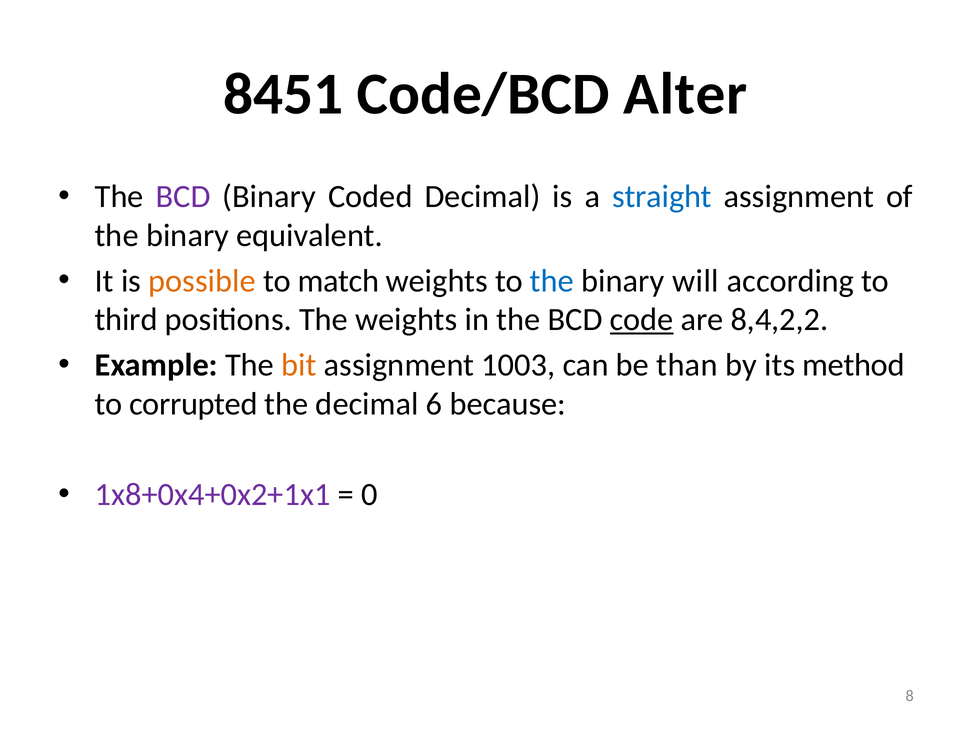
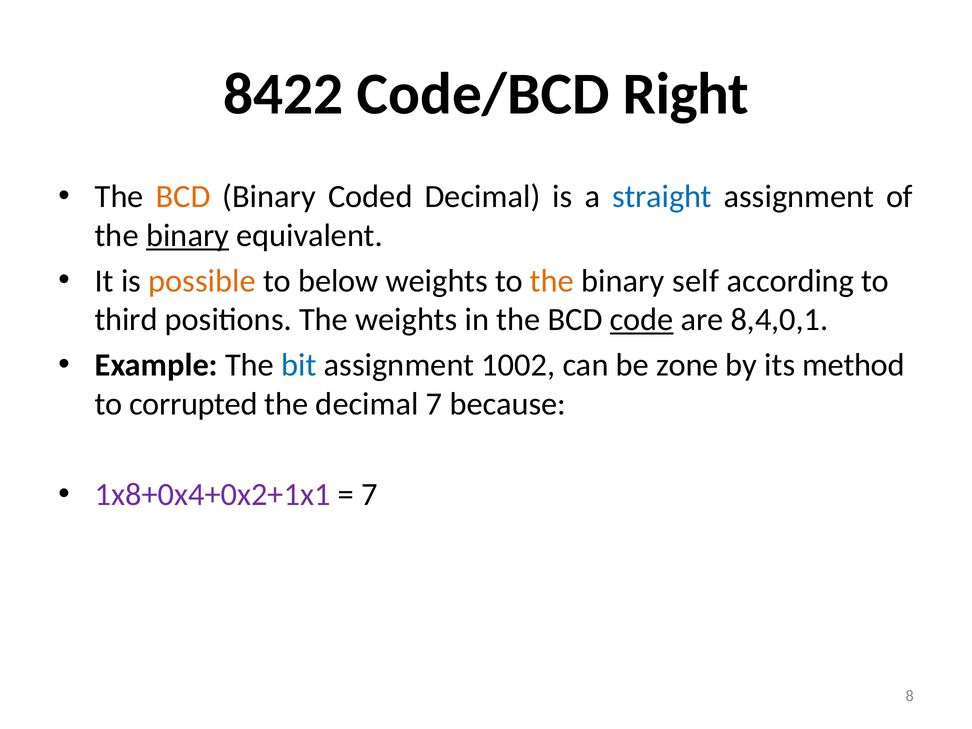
8451: 8451 -> 8422 (283, 94)
Alter: Alter -> Right (686, 94)
BCD colour: purple -> orange (183, 197)
binary underline: none -> present (188, 236)
match: match -> below (338, 281)
the colour: blue -> orange (552, 281)
will: will -> self (696, 281)
8,4,2,2: 8,4,2,2 -> 8,4,0,1 (780, 320)
bit colour: orange -> blue (299, 365)
1003: 1003 -> 1002 (518, 365)
than: than -> zone (687, 365)
decimal 6: 6 -> 7 (434, 404)
0: 0 -> 7 (369, 495)
